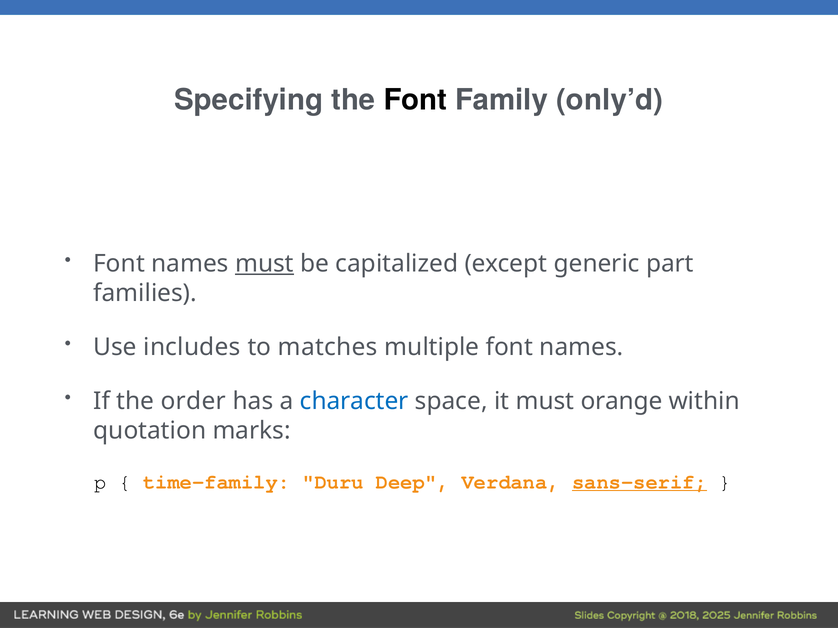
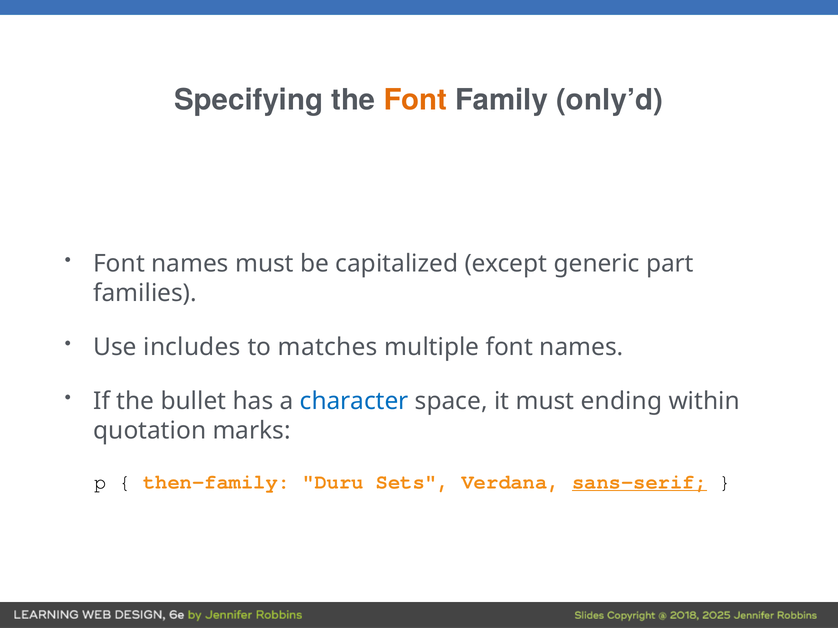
Font colour: black -> orange (415, 100)
must underline: present -> none (264, 264)
order: order -> bullet (193, 401)
orange: orange -> ending (621, 401)
time-family: time-family -> then-family (217, 482)
Deep: Deep -> Sets (413, 482)
